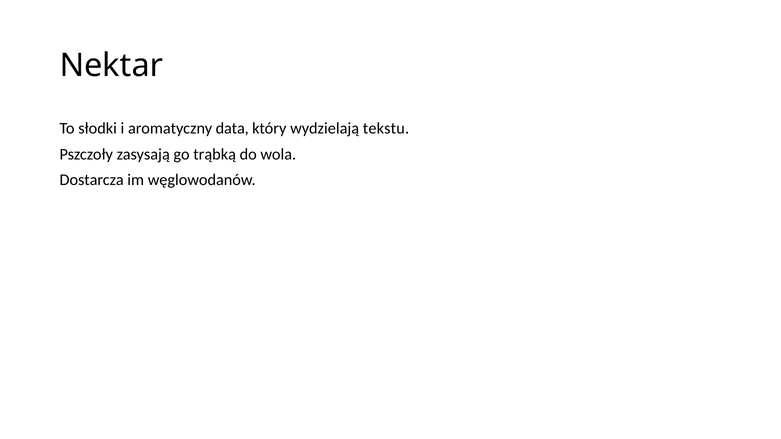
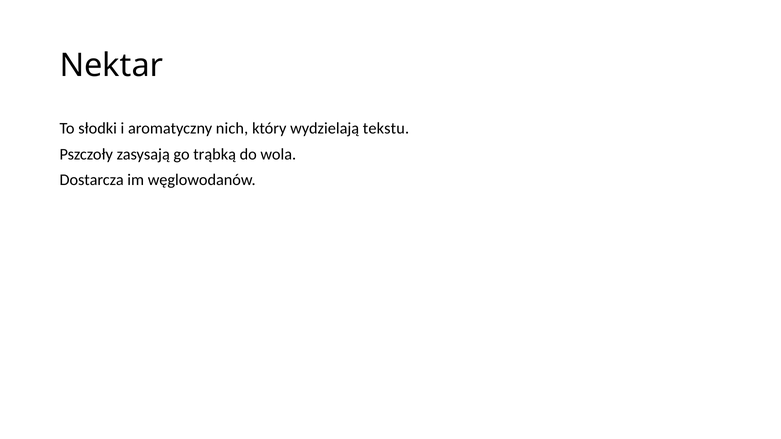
data: data -> nich (232, 129)
